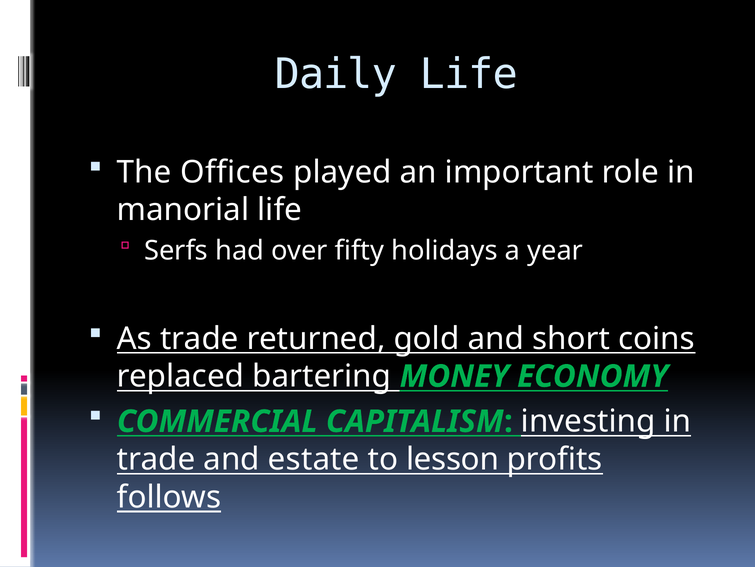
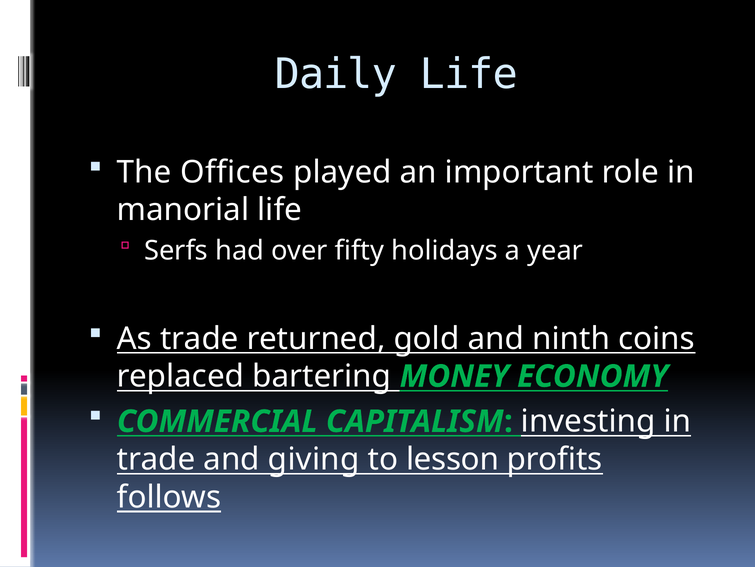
short: short -> ninth (571, 338)
estate: estate -> giving (314, 459)
